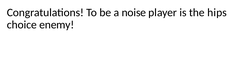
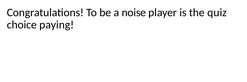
hips: hips -> quiz (217, 13)
enemy: enemy -> paying (57, 25)
